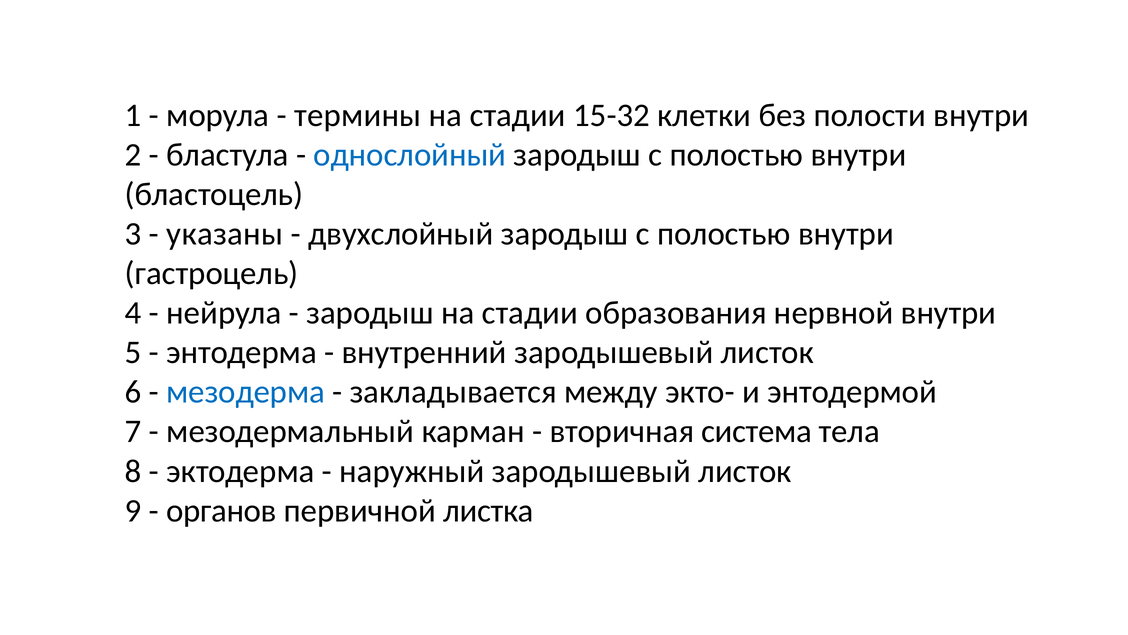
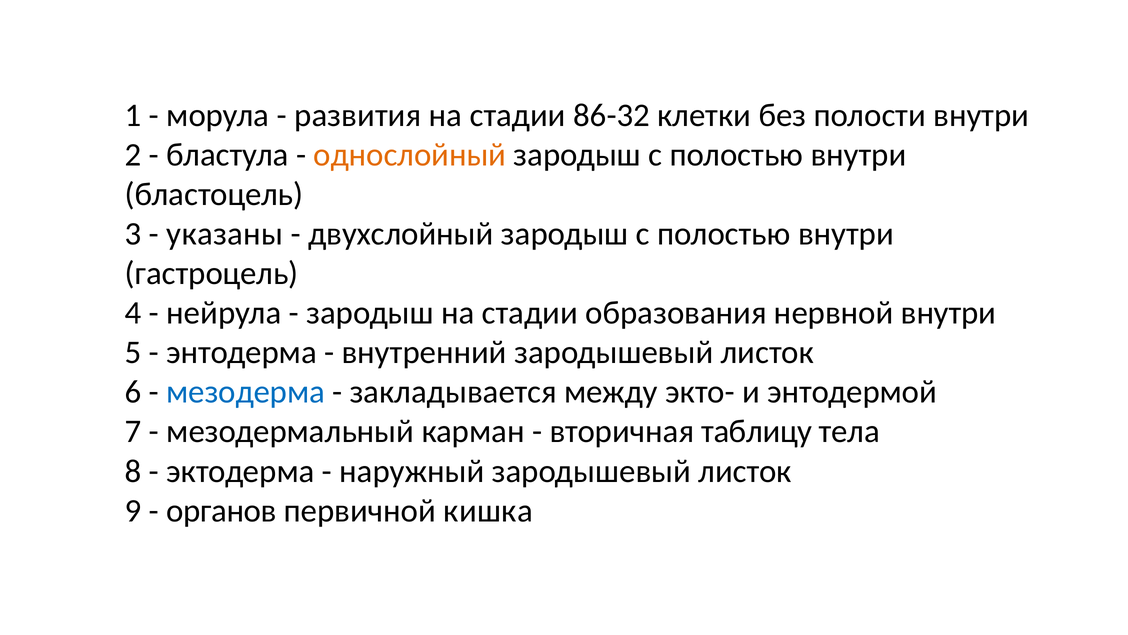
термины: термины -> развития (358, 115)
15-32: 15-32 -> 86-32 (612, 115)
однослойный colour: blue -> orange (410, 155)
система: система -> таблицу (757, 431)
листка: листка -> кишка (488, 510)
